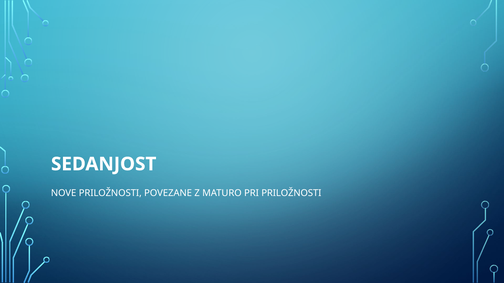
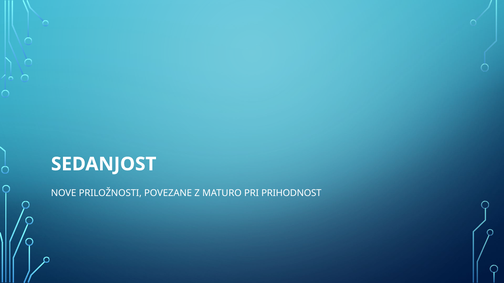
PRI PRILOŽNOSTI: PRILOŽNOSTI -> PRIHODNOST (291, 193)
